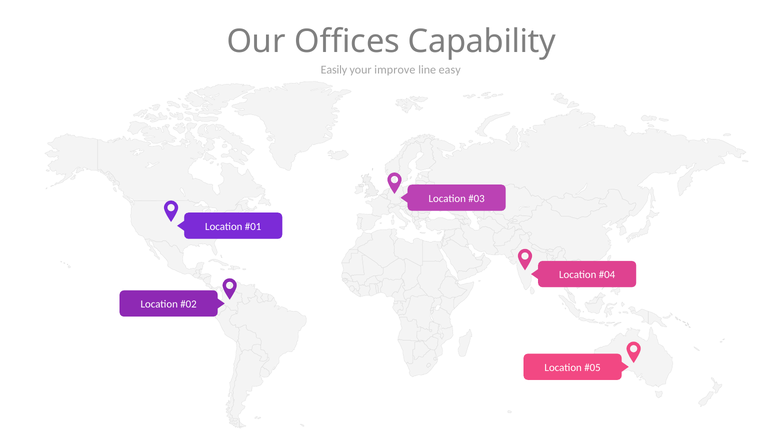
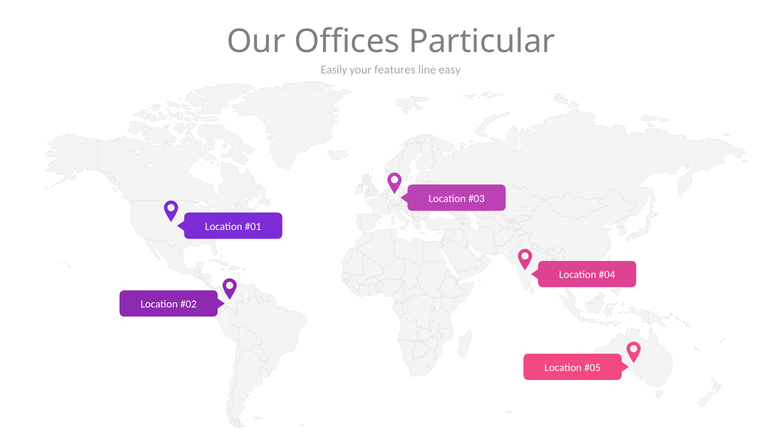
Capability: Capability -> Particular (482, 42)
improve: improve -> features (395, 70)
